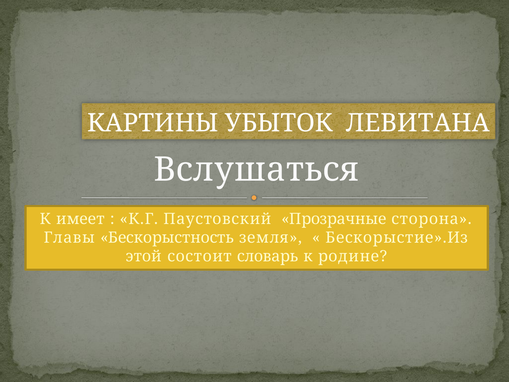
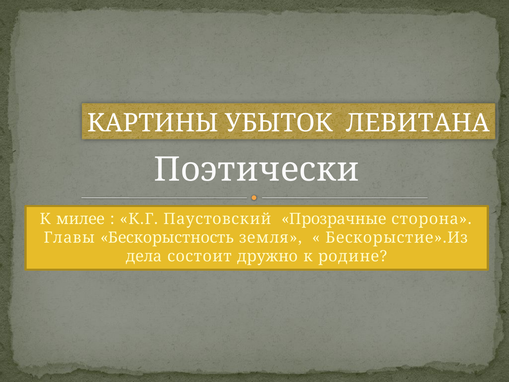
Вслушаться: Вслушаться -> Поэтически (257, 170)
имеет: имеет -> милее (80, 219)
этой: этой -> дела (144, 256)
словарь: словарь -> дружно (268, 256)
